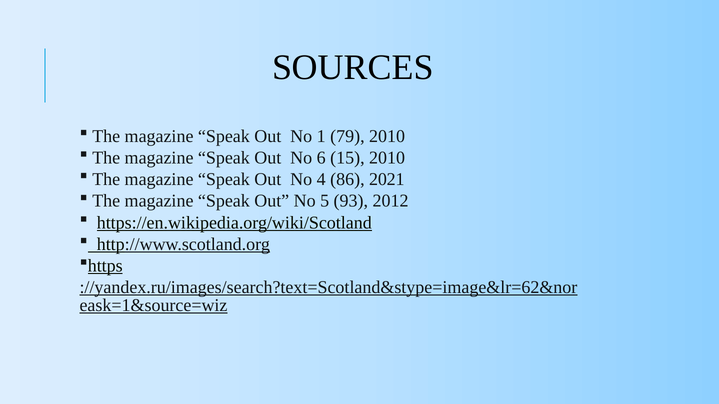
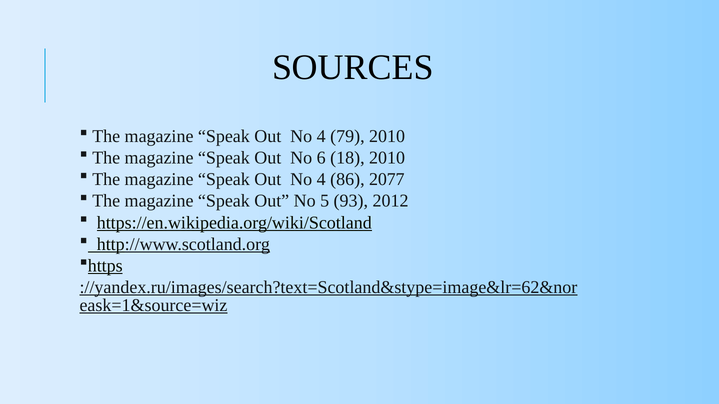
1: 1 -> 4 (321, 137)
15: 15 -> 18 (347, 158)
2021: 2021 -> 2077 (387, 180)
